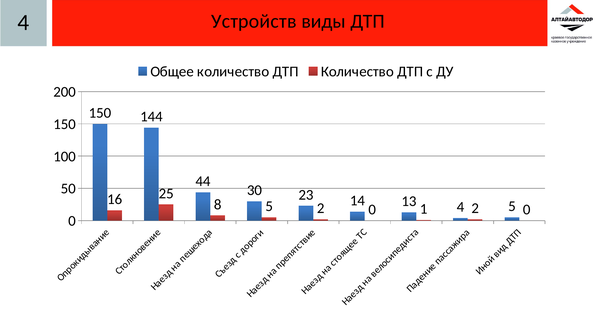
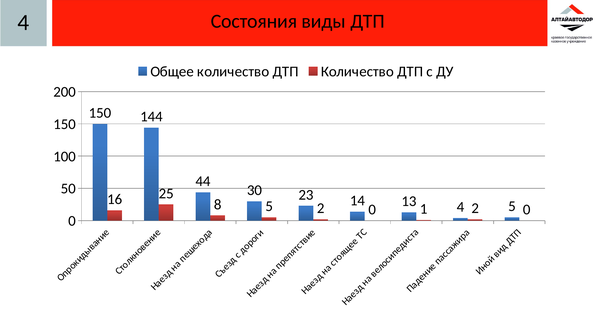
Устройств: Устройств -> Состояния (254, 21)
